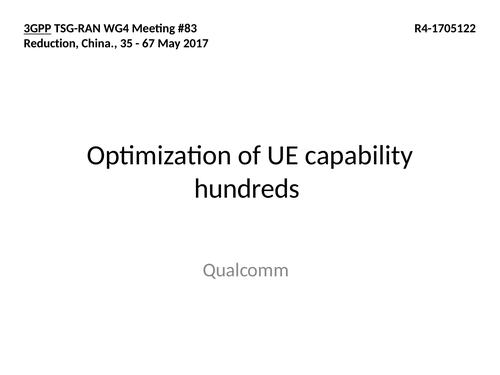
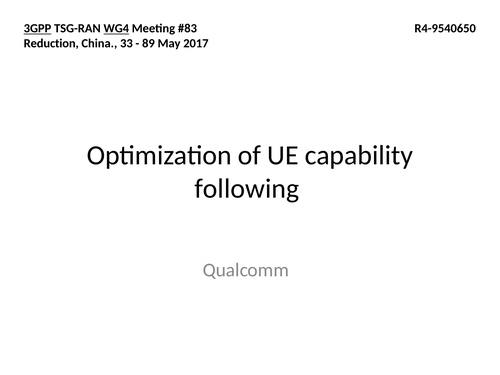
WG4 underline: none -> present (116, 29)
R4-1705122: R4-1705122 -> R4-9540650 (445, 29)
35: 35 -> 33 (126, 44)
67: 67 -> 89 (148, 44)
hundreds: hundreds -> following (247, 189)
